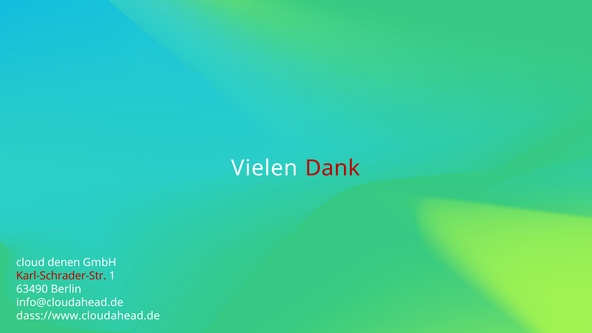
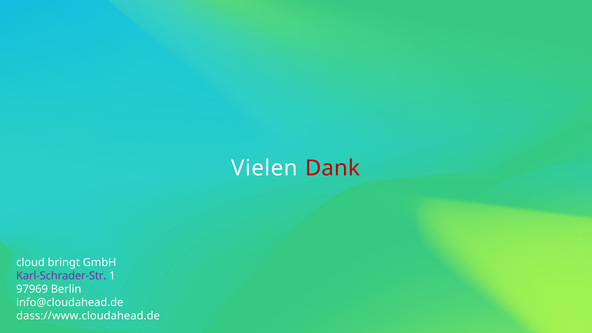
denen: denen -> bringt (64, 263)
Karl-Schrader-Str colour: red -> purple (61, 276)
63490: 63490 -> 97969 (32, 289)
